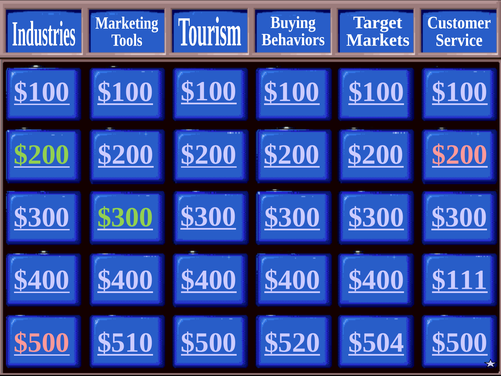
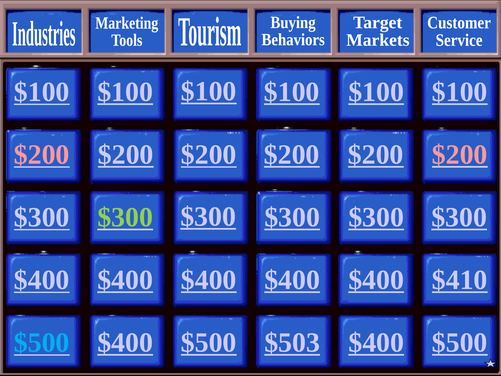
$200 colour: light green -> pink (42, 155)
$111: $111 -> $410 (460, 280)
$510: $510 -> $400 (125, 342)
$520: $520 -> $503 (292, 342)
$504: $504 -> $400 (376, 342)
$500 colour: pink -> light blue (42, 343)
